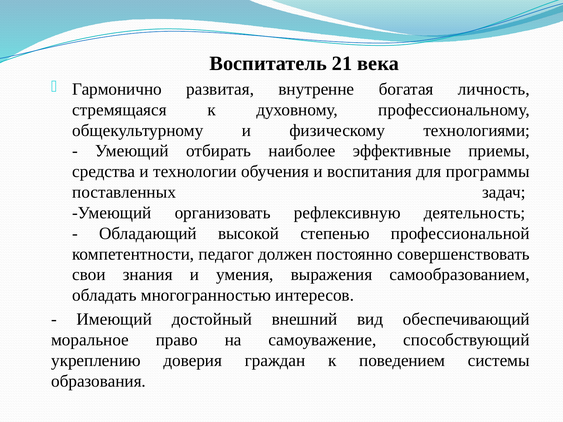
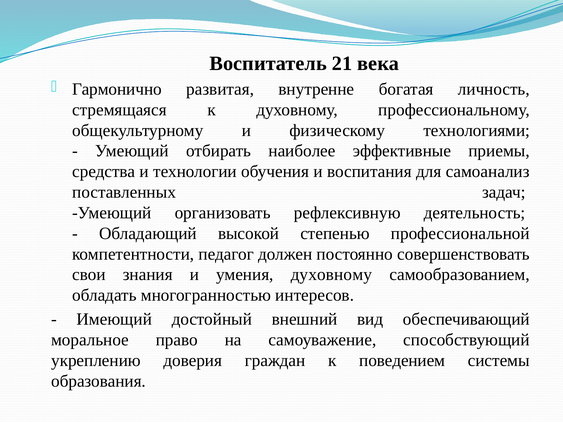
программы: программы -> самоанализ (488, 172)
умения выражения: выражения -> духовному (331, 275)
